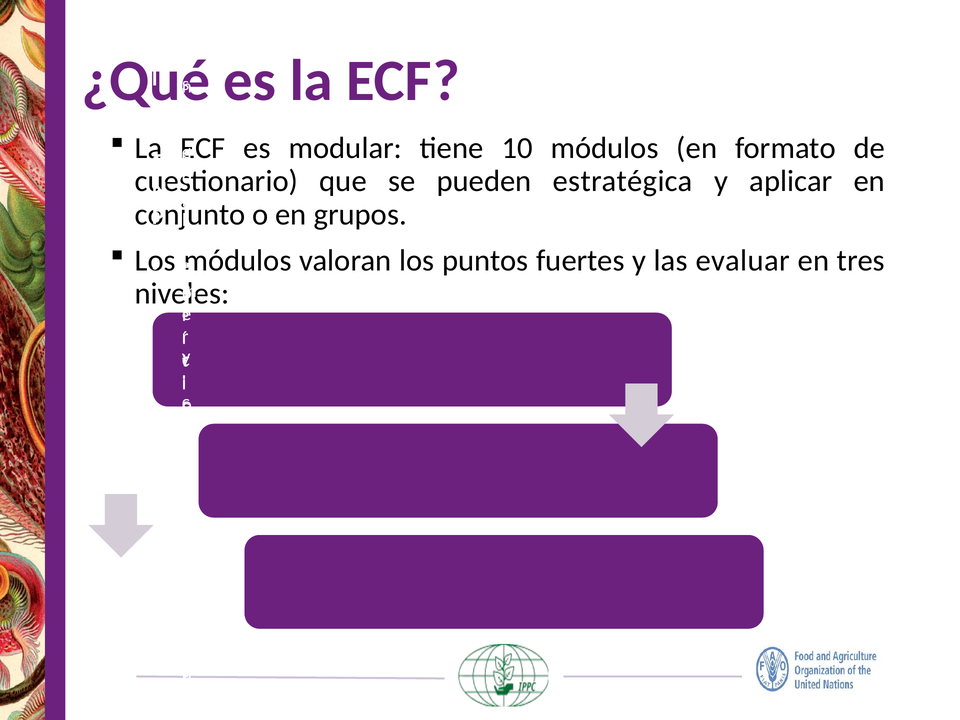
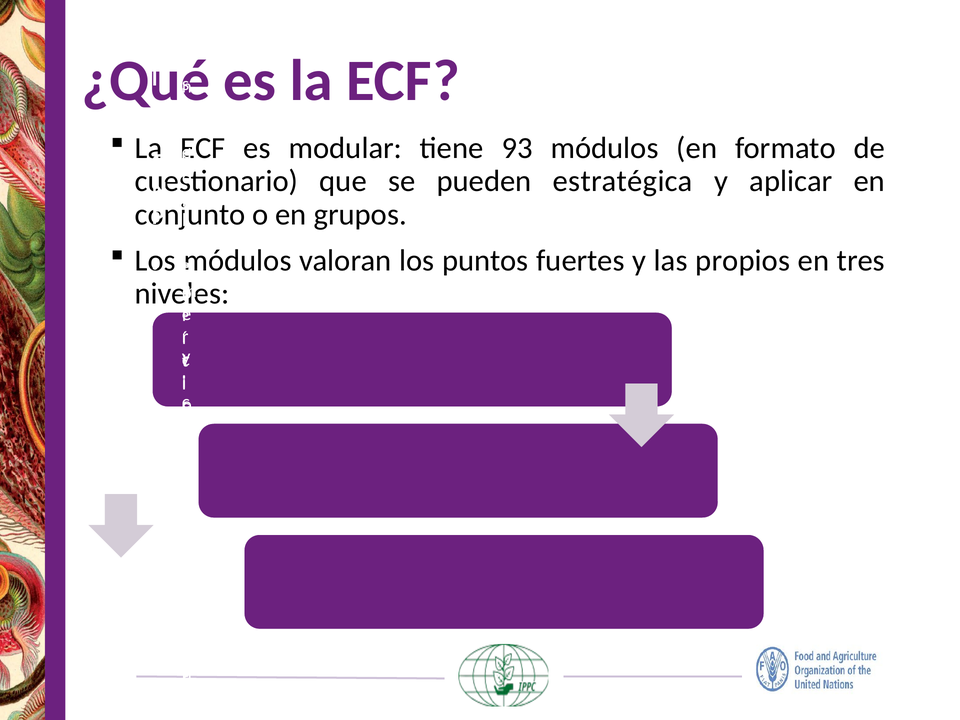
10: 10 -> 93 (517, 148)
evaluar: evaluar -> propios (743, 261)
